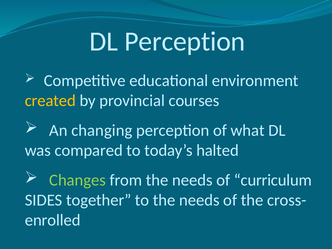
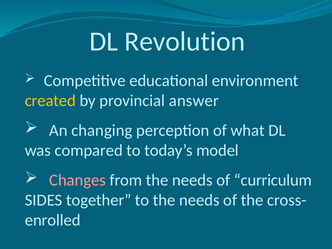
DL Perception: Perception -> Revolution (185, 42)
courses: courses -> answer (194, 101)
halted: halted -> model (218, 150)
Changes colour: light green -> pink (78, 180)
